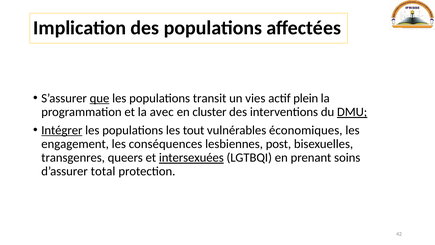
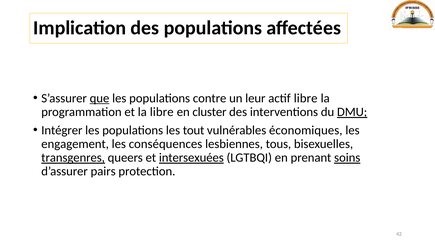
transit: transit -> contre (210, 98)
vies: vies -> leur (255, 98)
actif plein: plein -> libre (306, 98)
la avec: avec -> libre (162, 112)
Intégrer underline: present -> none (62, 130)
post: post -> tous (278, 144)
transgenres underline: none -> present (73, 158)
soins underline: none -> present (347, 158)
total: total -> pairs (103, 171)
